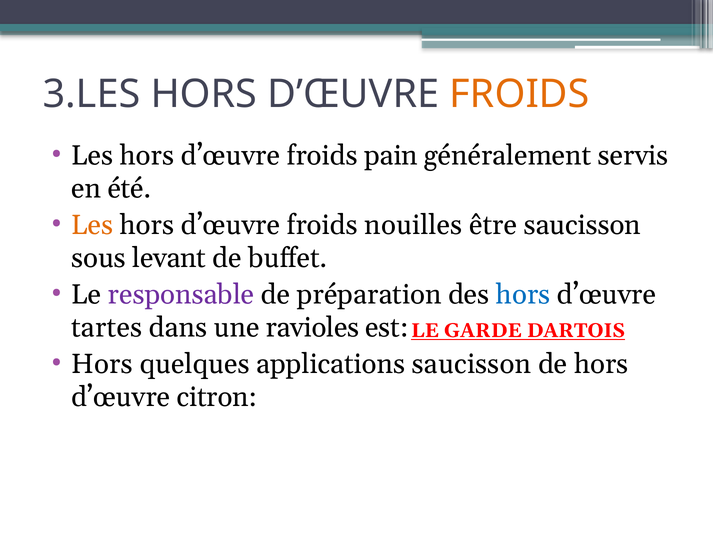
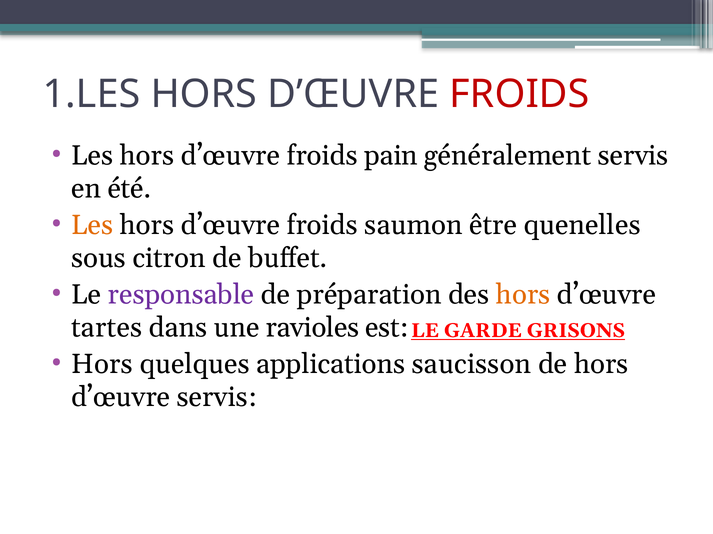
3.LES: 3.LES -> 1.LES (92, 94)
FROIDS colour: orange -> red (520, 94)
nouilles: nouilles -> saumon (414, 225)
être saucisson: saucisson -> quenelles (582, 225)
levant: levant -> citron (169, 259)
hors colour: blue -> orange (523, 295)
DARTOIS: DARTOIS -> GRISONS (576, 331)
d’œuvre citron: citron -> servis (217, 398)
